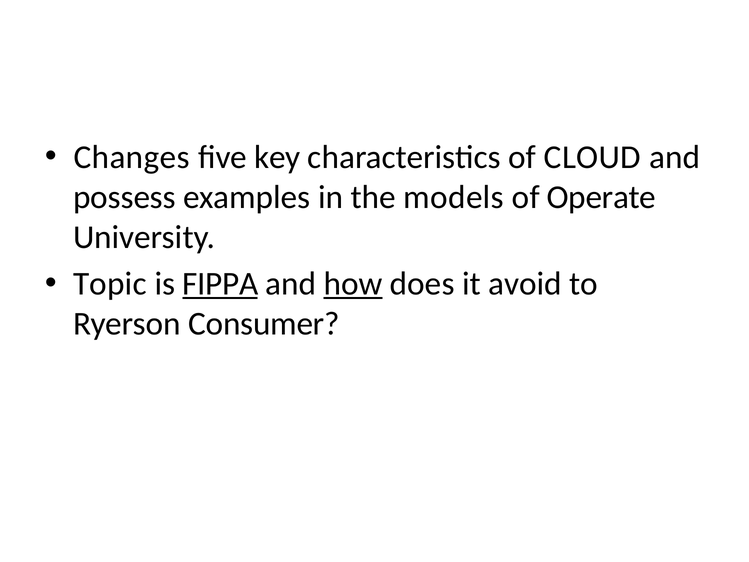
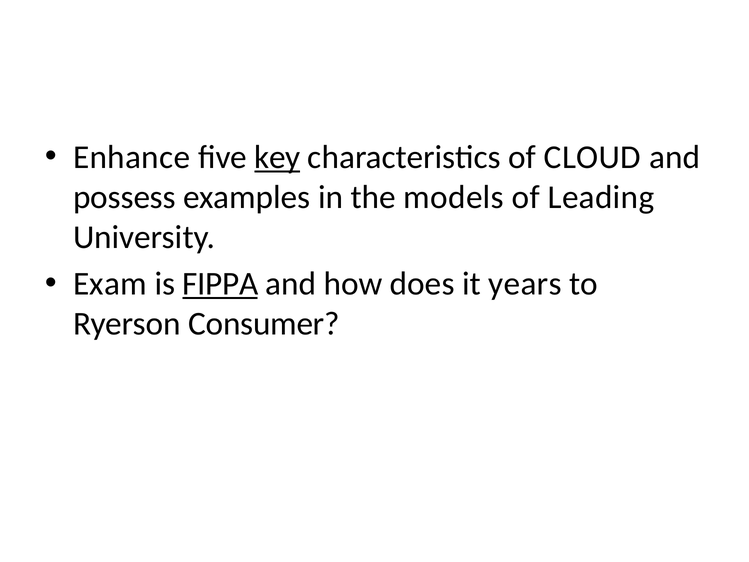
Changes: Changes -> Enhance (132, 157)
key underline: none -> present (277, 157)
Operate: Operate -> Leading (601, 197)
Topic: Topic -> Exam (110, 284)
how underline: present -> none (353, 284)
avoid: avoid -> years (525, 284)
